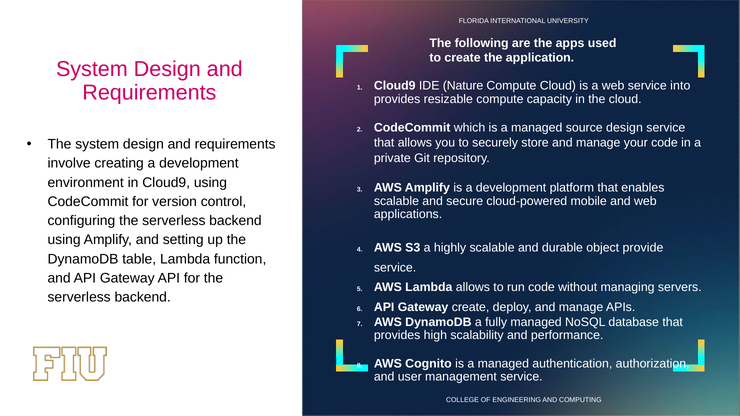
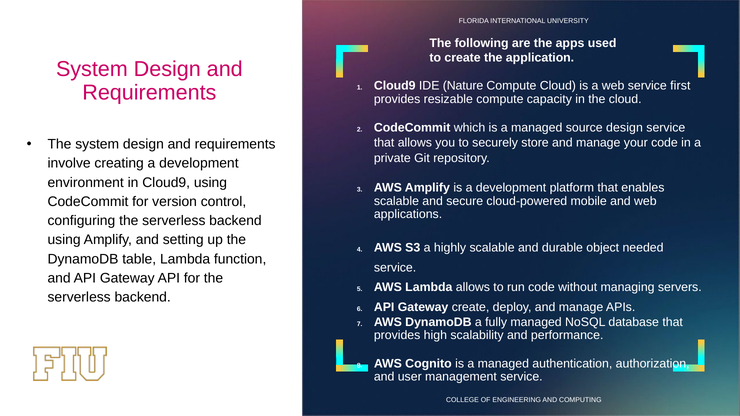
into: into -> first (680, 86)
provide: provide -> needed (643, 248)
